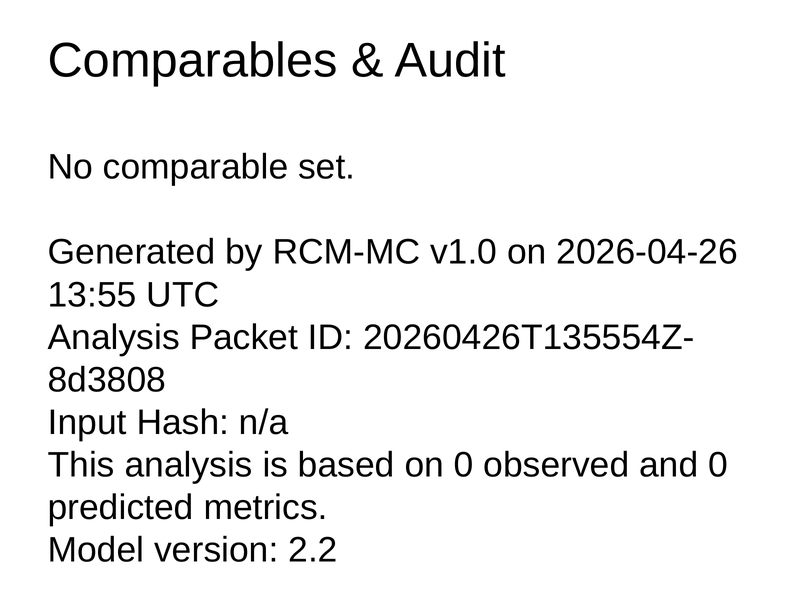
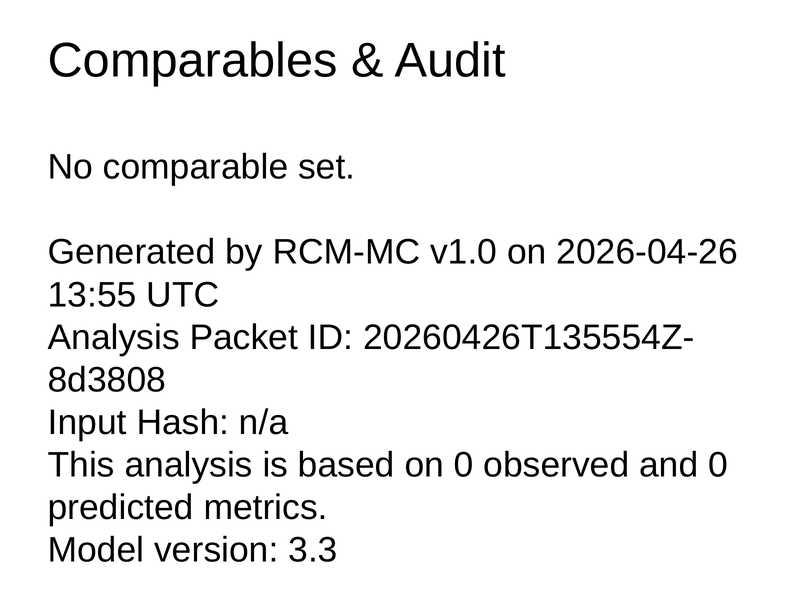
2.2: 2.2 -> 3.3 (313, 550)
